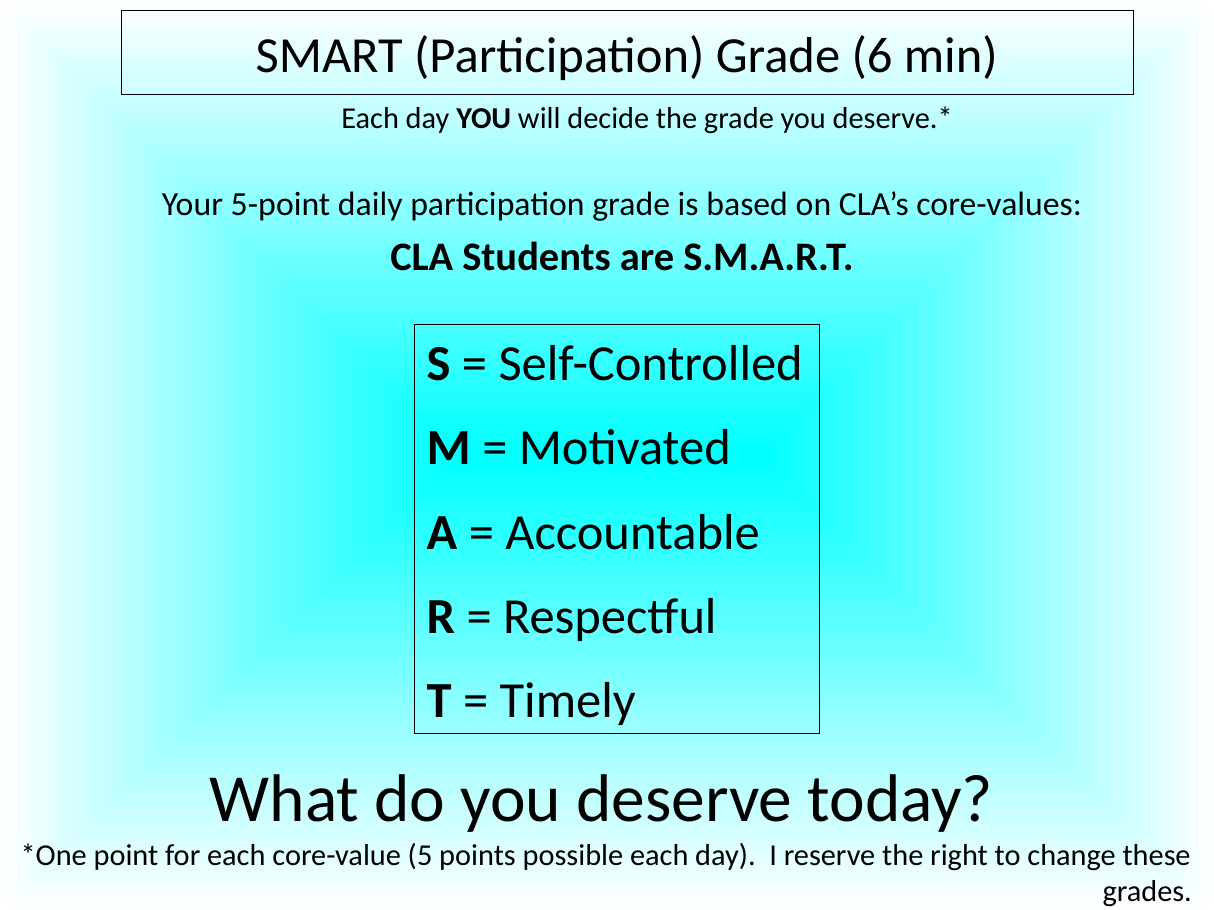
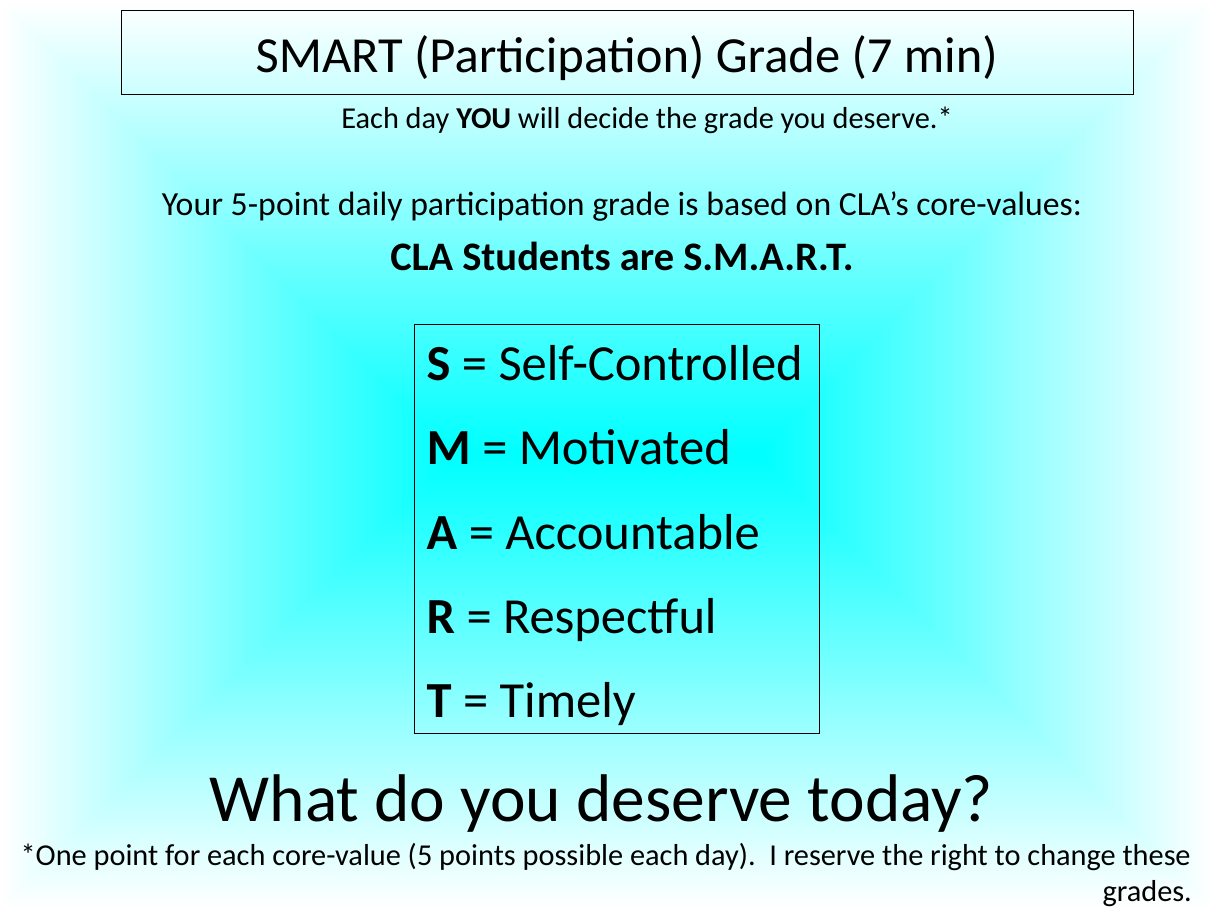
6: 6 -> 7 (872, 56)
